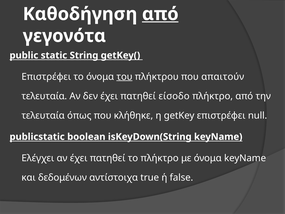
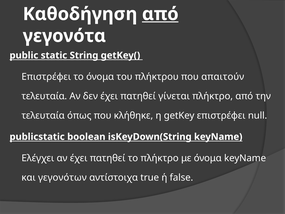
του underline: present -> none (124, 77)
είσοδο: είσοδο -> γίνεται (174, 96)
δεδομένων: δεδομένων -> γεγονότων (62, 177)
